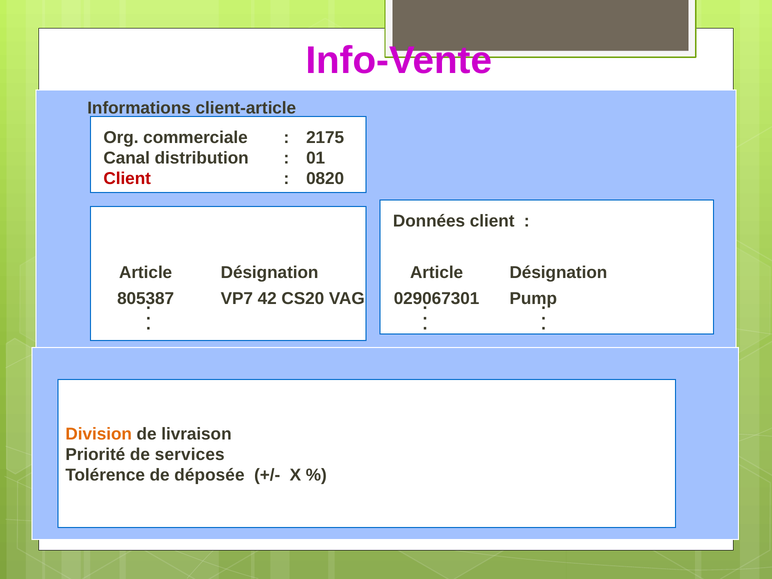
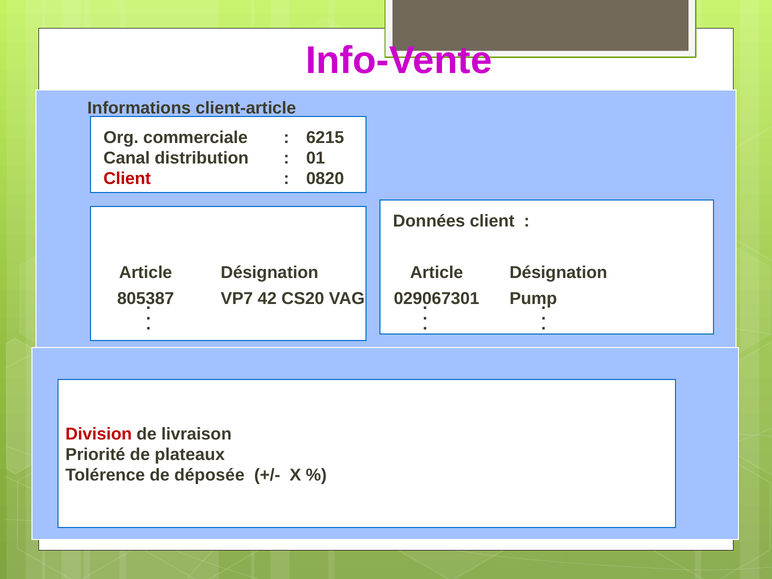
2175: 2175 -> 6215 (325, 137)
Division colour: orange -> red (99, 434)
services: services -> plateaux (190, 455)
